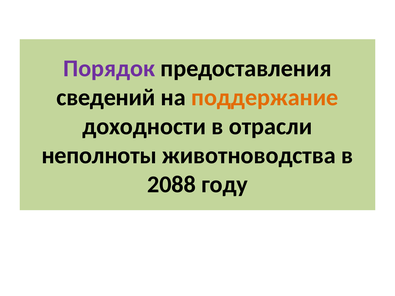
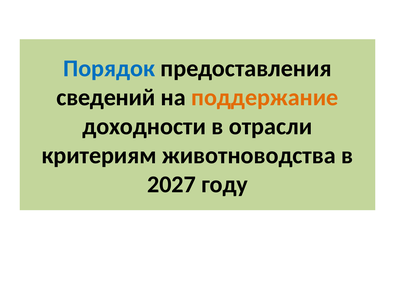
Порядок colour: purple -> blue (109, 68)
неполноты: неполноты -> критериям (99, 155)
2088: 2088 -> 2027 (171, 184)
